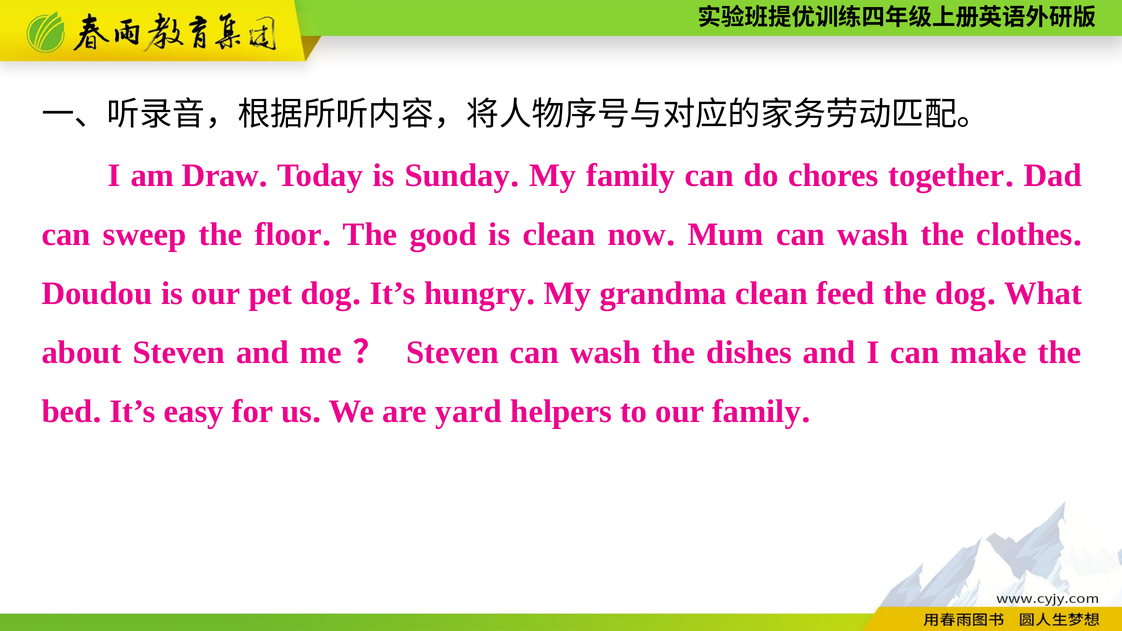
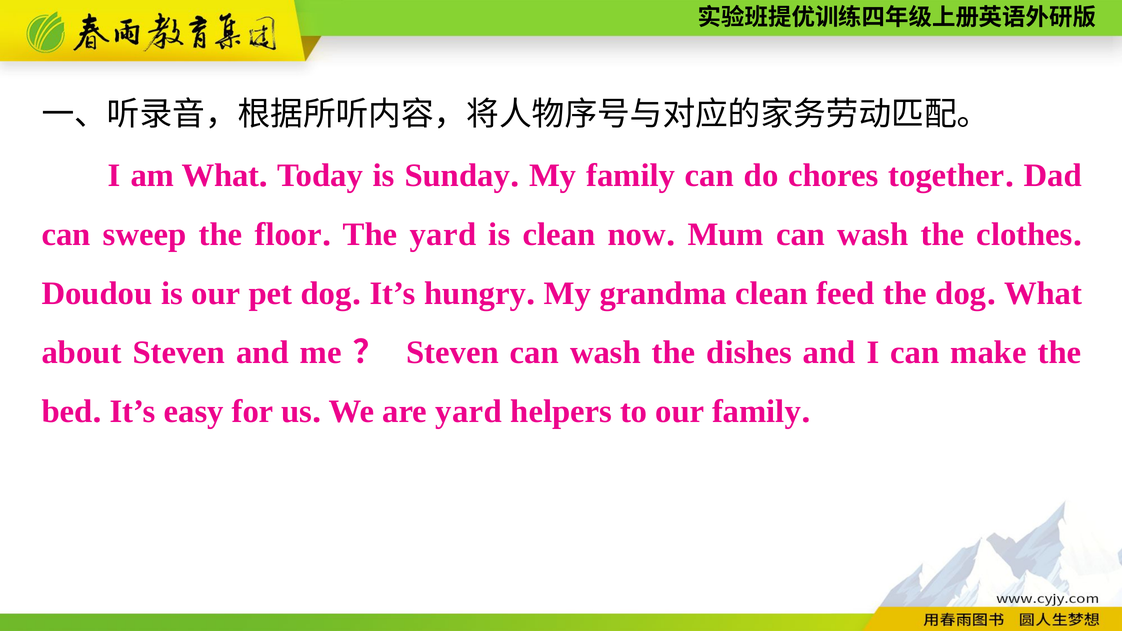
am Draw: Draw -> What (221, 176)
The good: good -> yard (443, 235)
